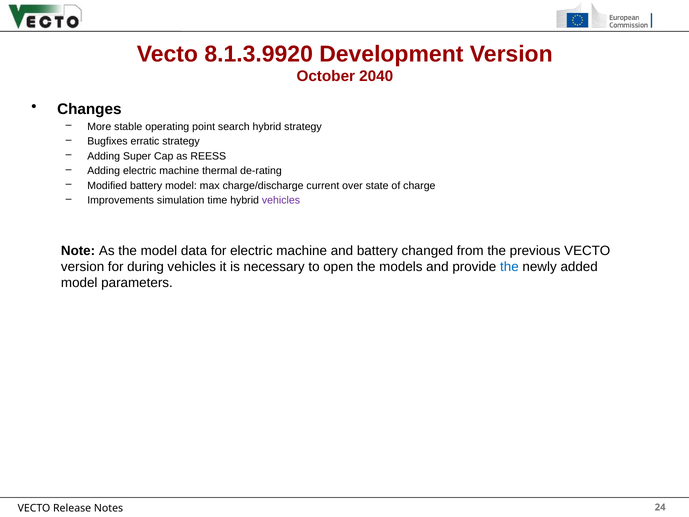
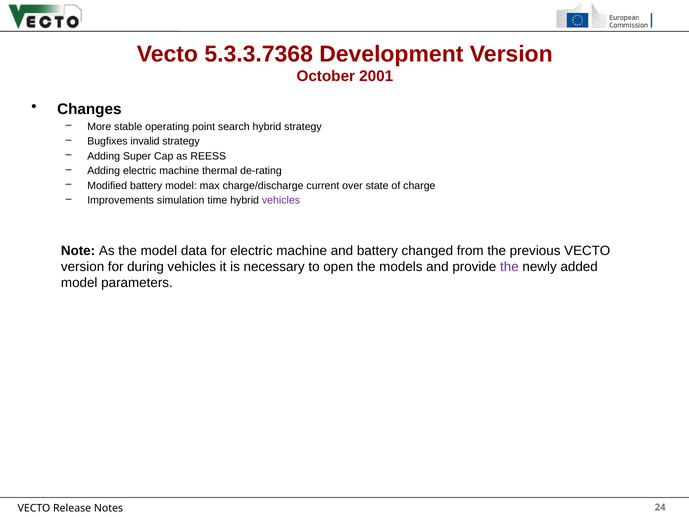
8.1.3.9920: 8.1.3.9920 -> 5.3.3.7368 (259, 54)
2040: 2040 -> 2001 (376, 76)
erratic: erratic -> invalid (145, 141)
the colour: blue -> purple (509, 267)
